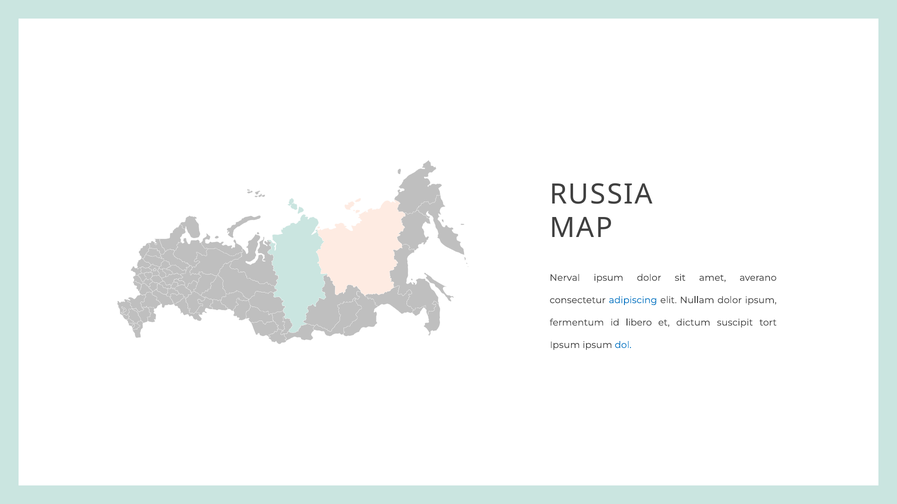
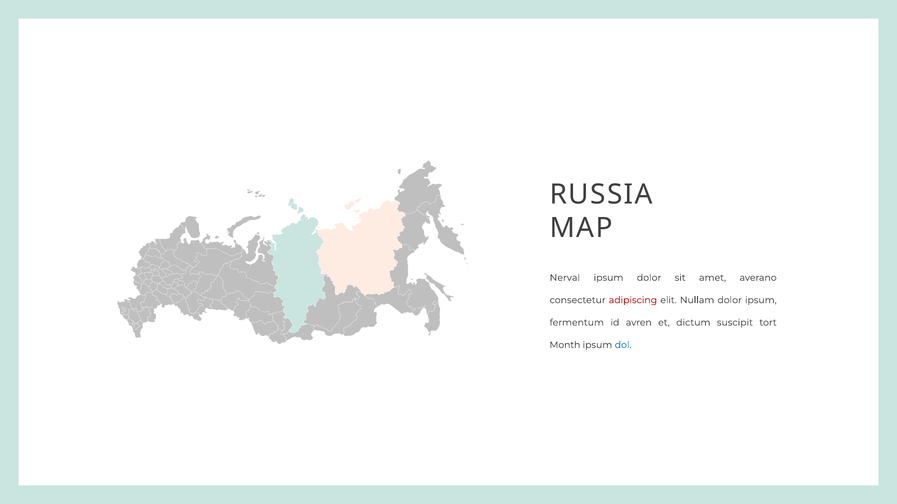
adipiscing colour: blue -> red (633, 300)
libero: libero -> avren (639, 323)
Ipsum: Ipsum -> Month (565, 345)
